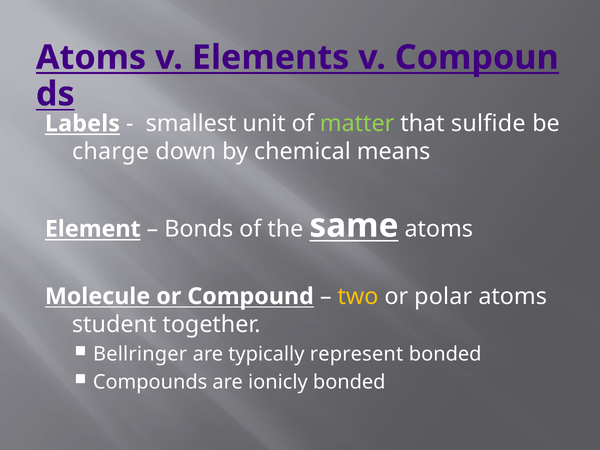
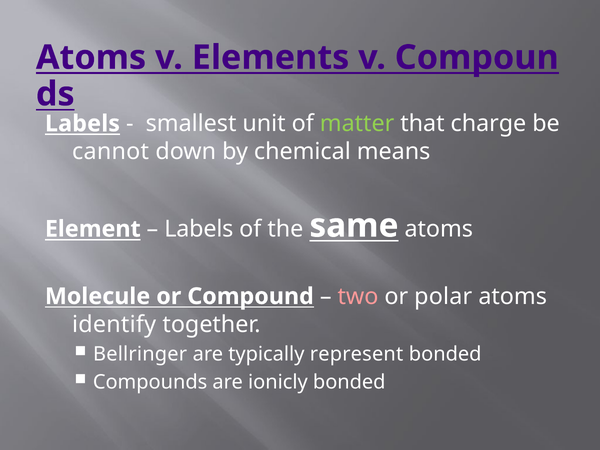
sulfide: sulfide -> charge (488, 124)
charge: charge -> cannot (111, 152)
Bonds: Bonds -> Labels (199, 229)
two colour: yellow -> pink (358, 296)
student: student -> identify (114, 324)
